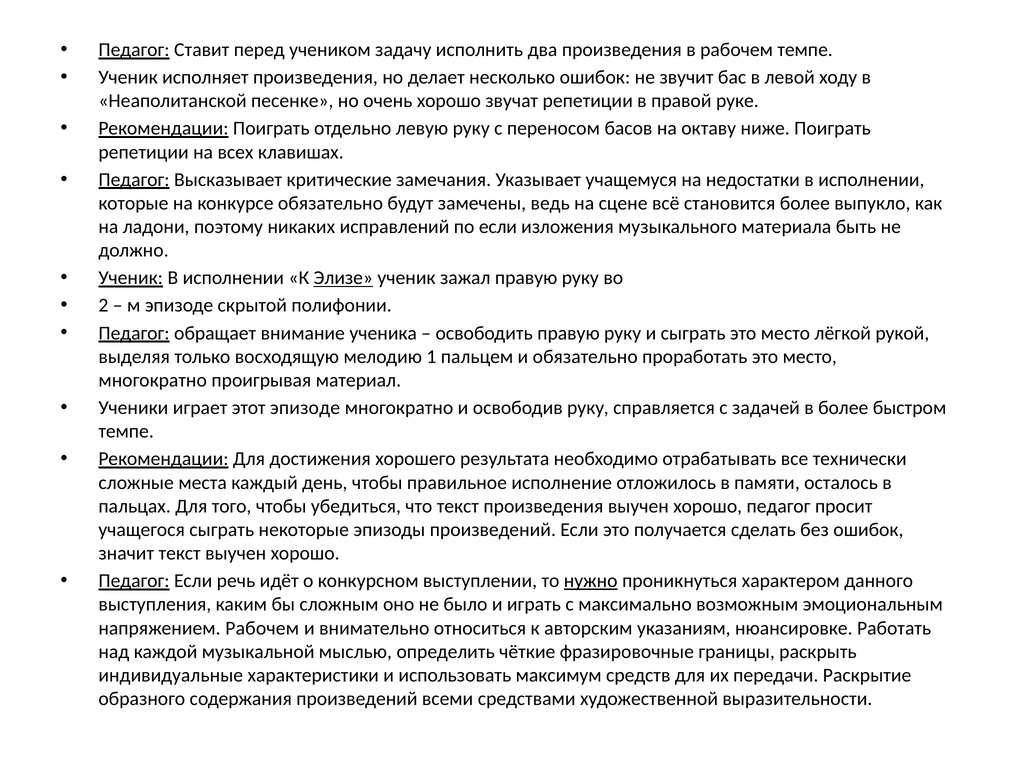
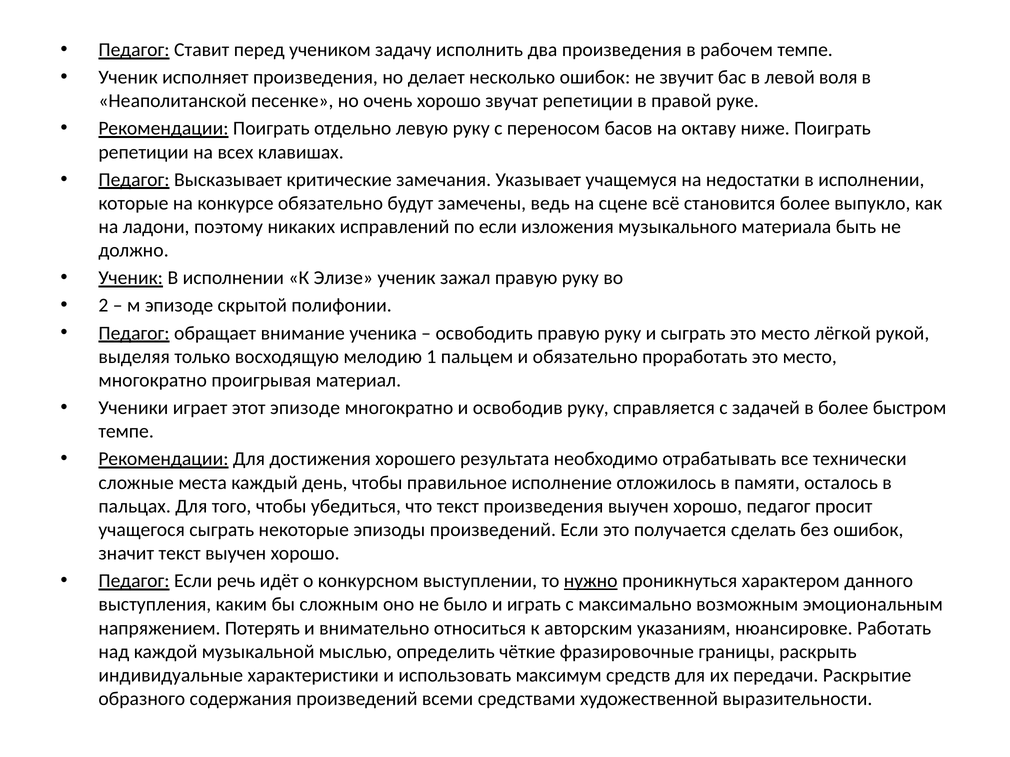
ходу: ходу -> воля (838, 77)
Элизе underline: present -> none (343, 278)
напряжением Рабочем: Рабочем -> Потерять (262, 629)
